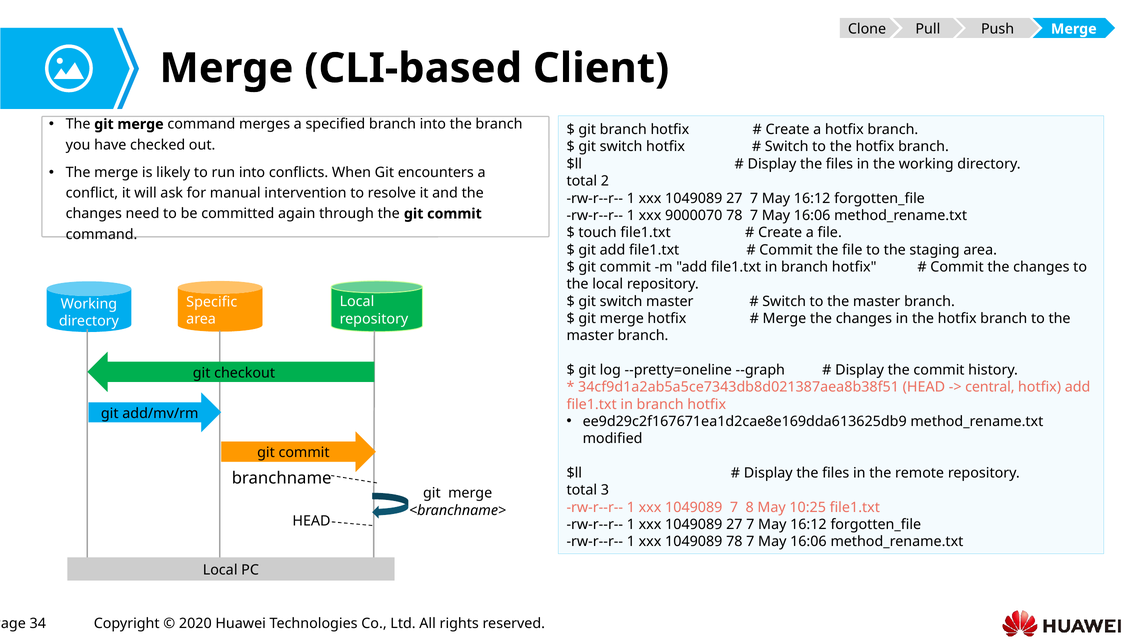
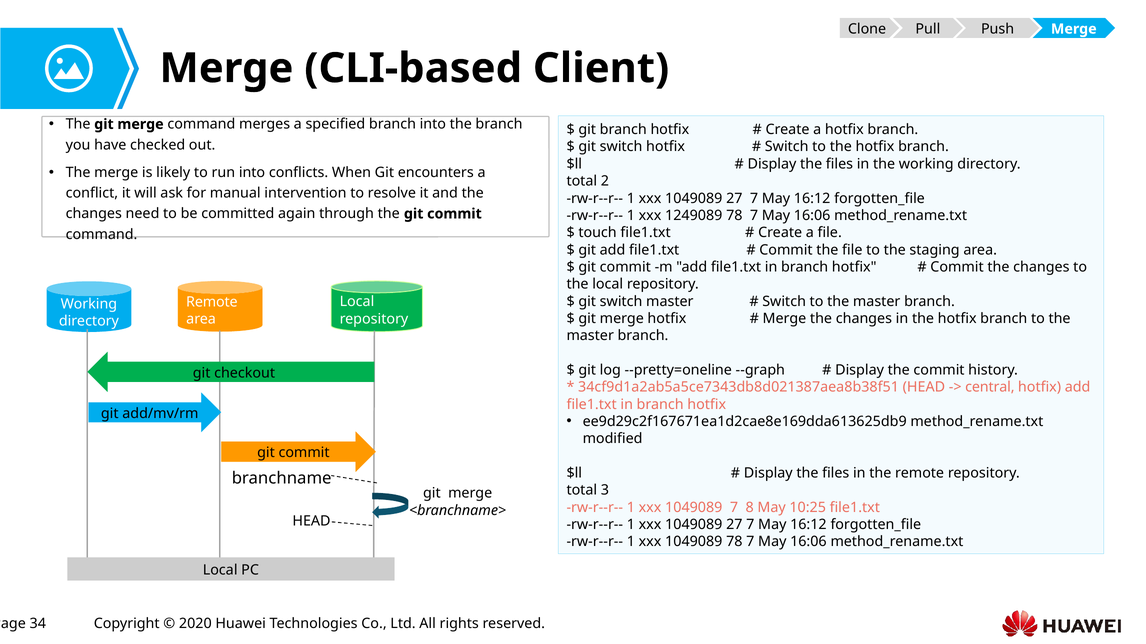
9000070: 9000070 -> 1249089 (694, 216)
Specific: Specific -> Remote (212, 302)
